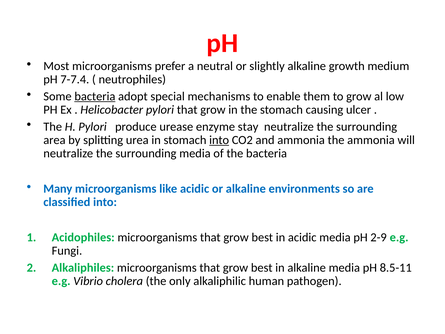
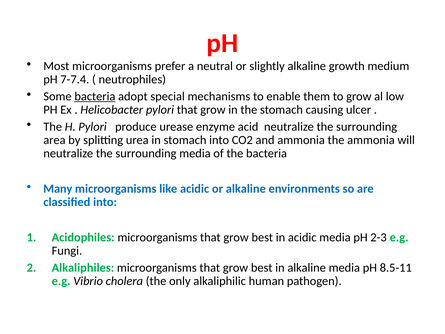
stay: stay -> acid (248, 127)
into underline: present -> none (219, 140)
2-9: 2-9 -> 2-3 (379, 237)
